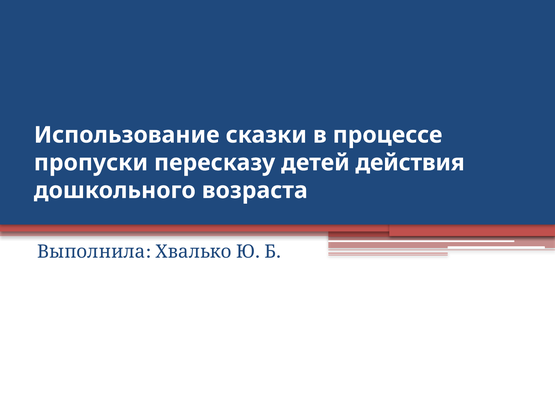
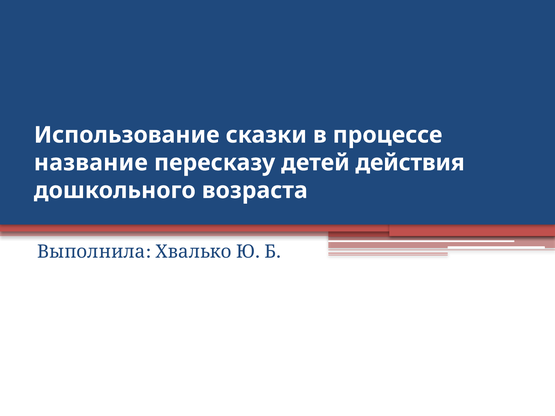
пропуски: пропуски -> название (91, 163)
